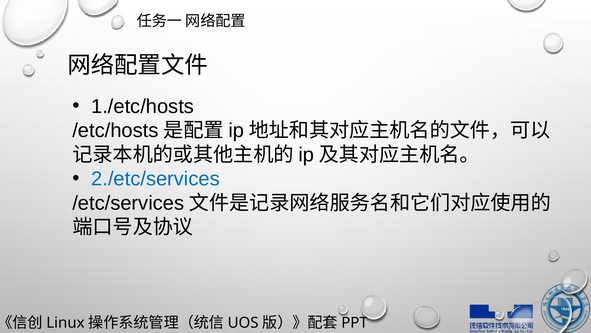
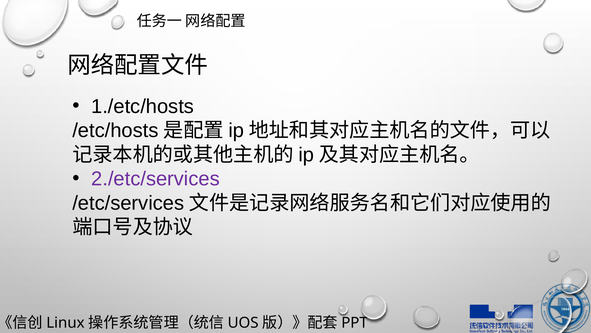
2./etc/services colour: blue -> purple (156, 179)
